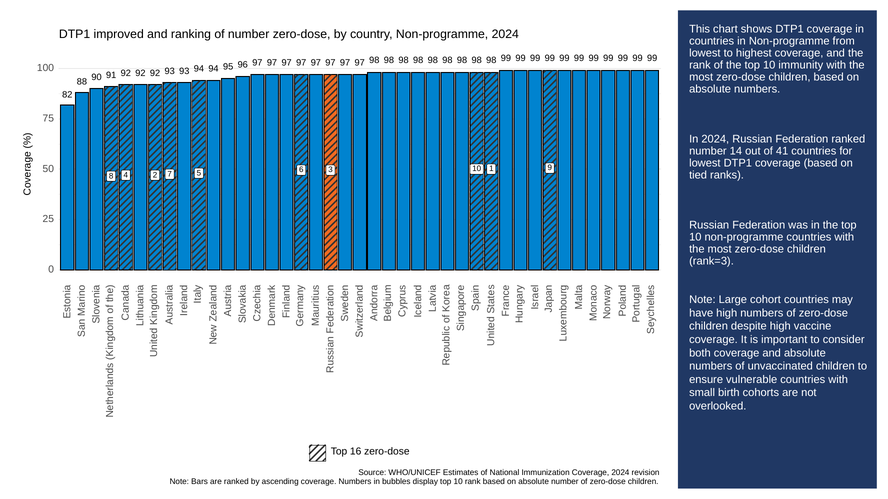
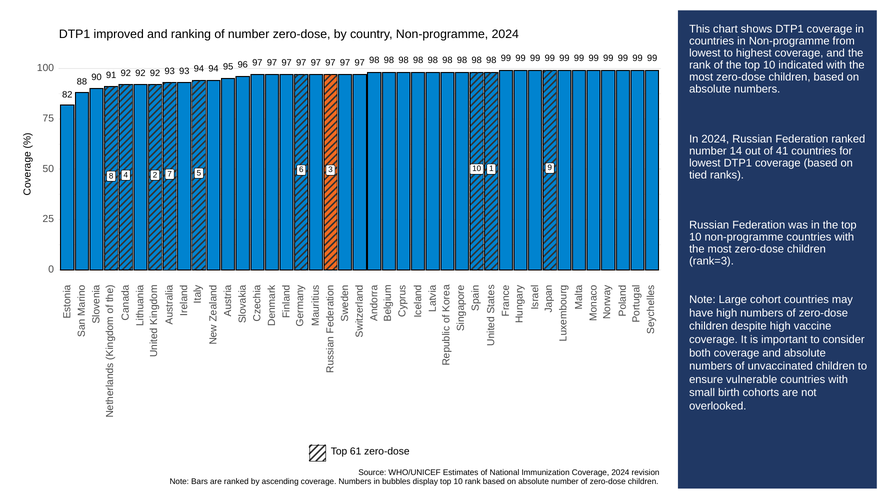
immunity: immunity -> indicated (801, 65)
16: 16 -> 61 (356, 452)
